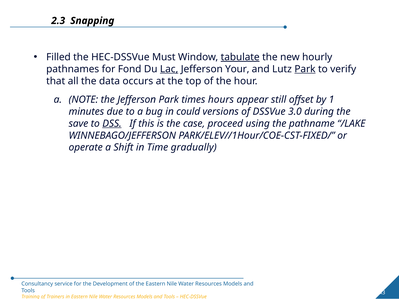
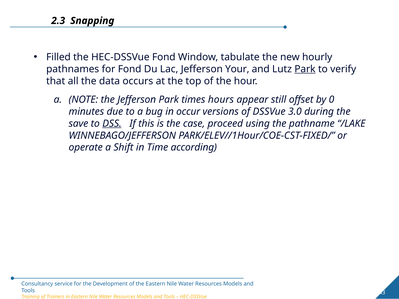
HEC-DSSVue Must: Must -> Fond (164, 57)
tabulate underline: present -> none (240, 57)
Lac underline: present -> none (169, 69)
1: 1 -> 0 (331, 100)
could: could -> occur (188, 112)
gradually: gradually -> according (194, 148)
